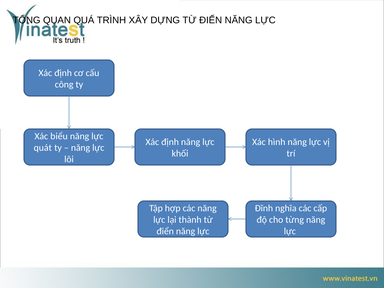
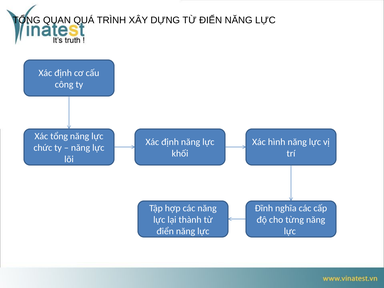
Xác biểu: biểu -> tổng (59, 136)
quát: quát -> chức (43, 148)
